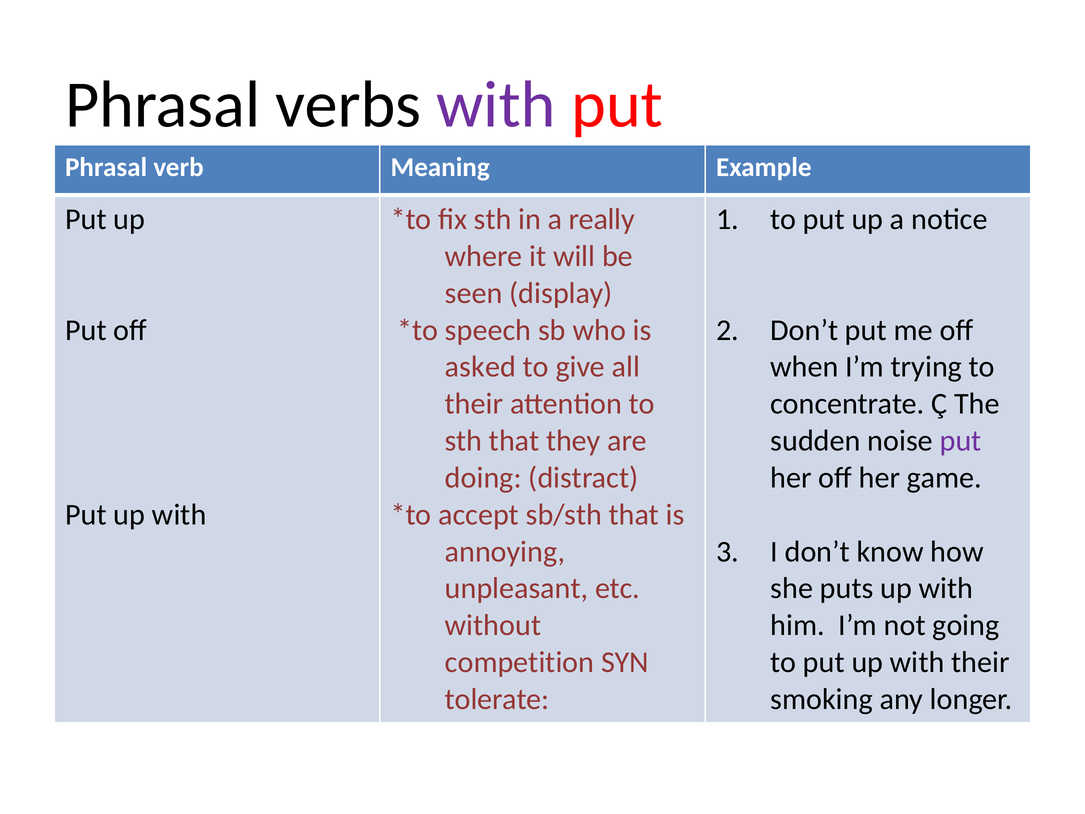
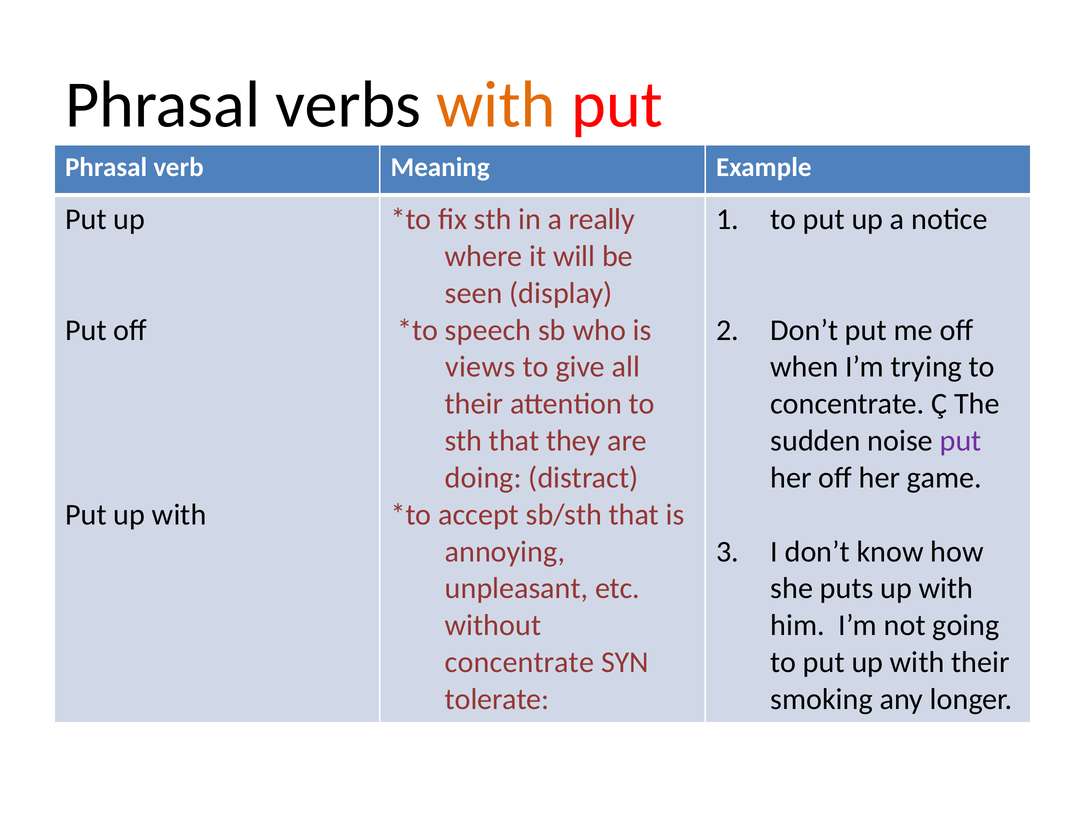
with colour: purple -> orange (496, 105)
asked: asked -> views (480, 367)
competition: competition -> concentrate (519, 662)
